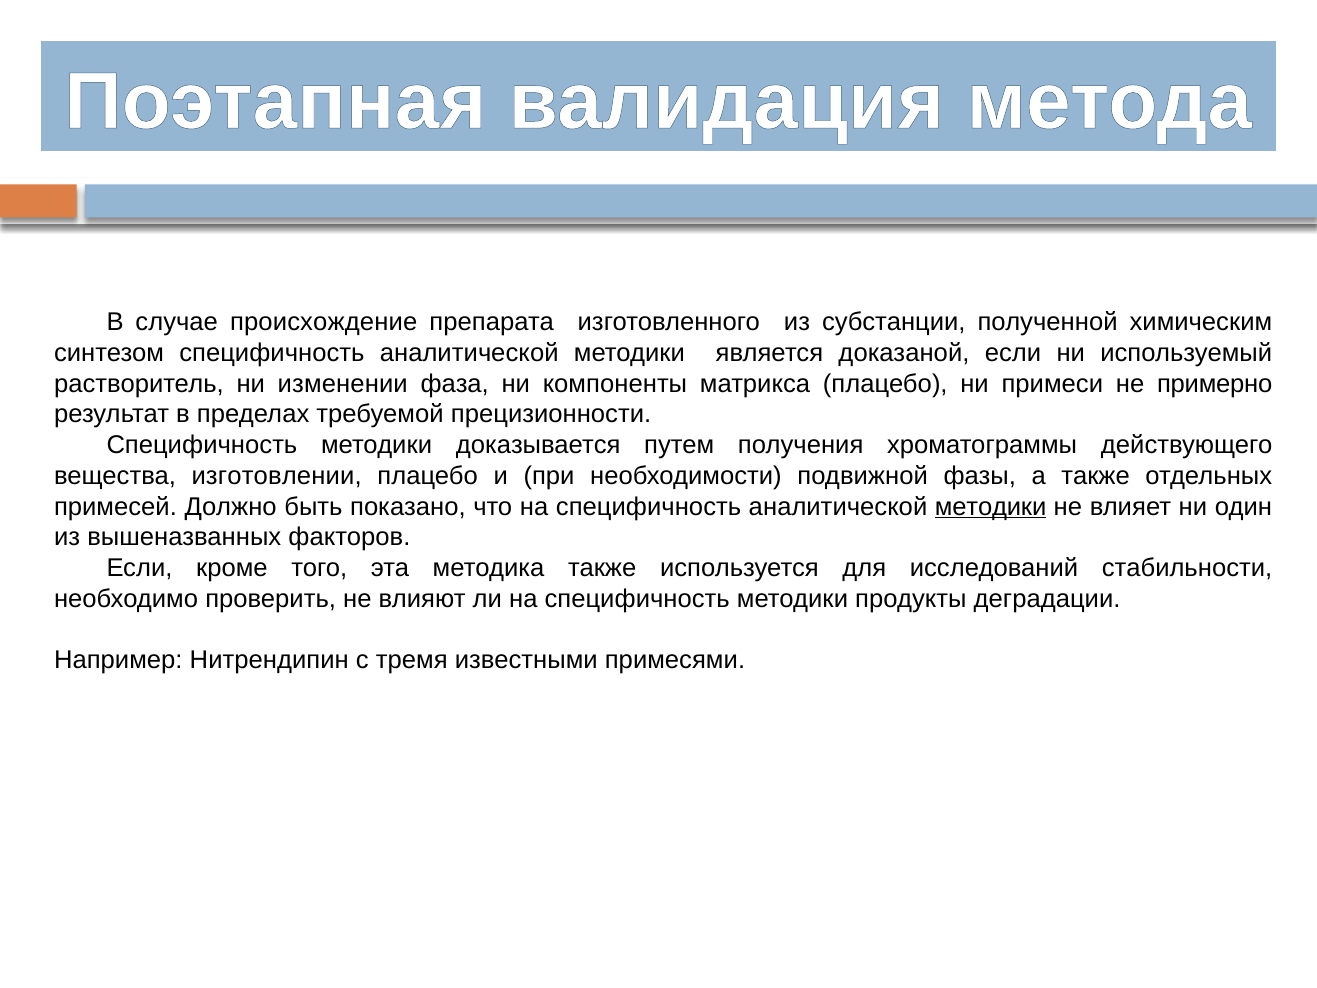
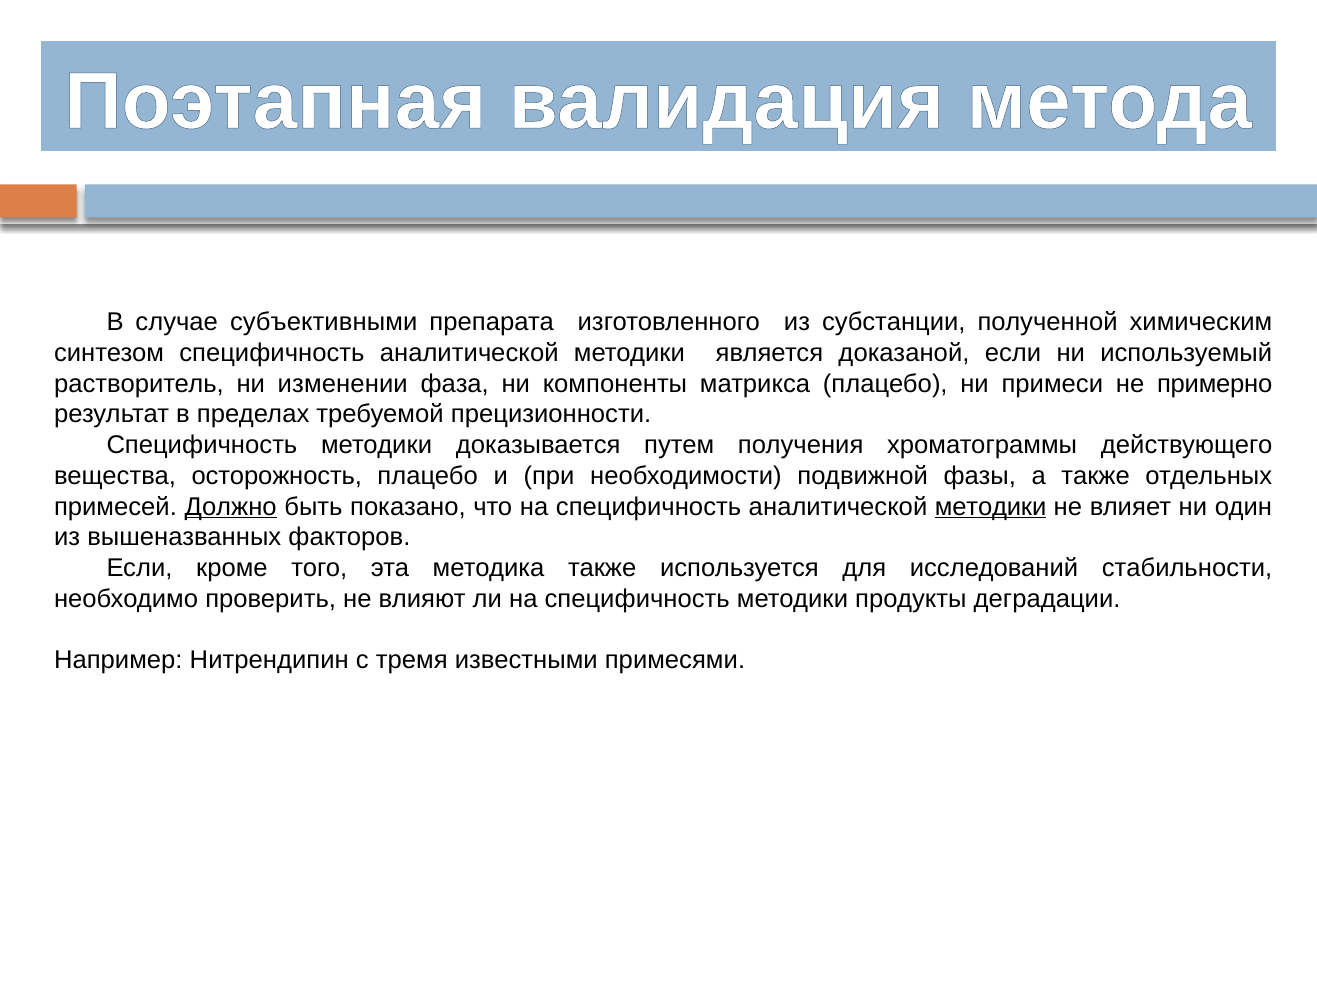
происхождение: происхождение -> субъективными (324, 322)
изготовлении: изготовлении -> осторожность (277, 476)
Должно underline: none -> present (231, 506)
